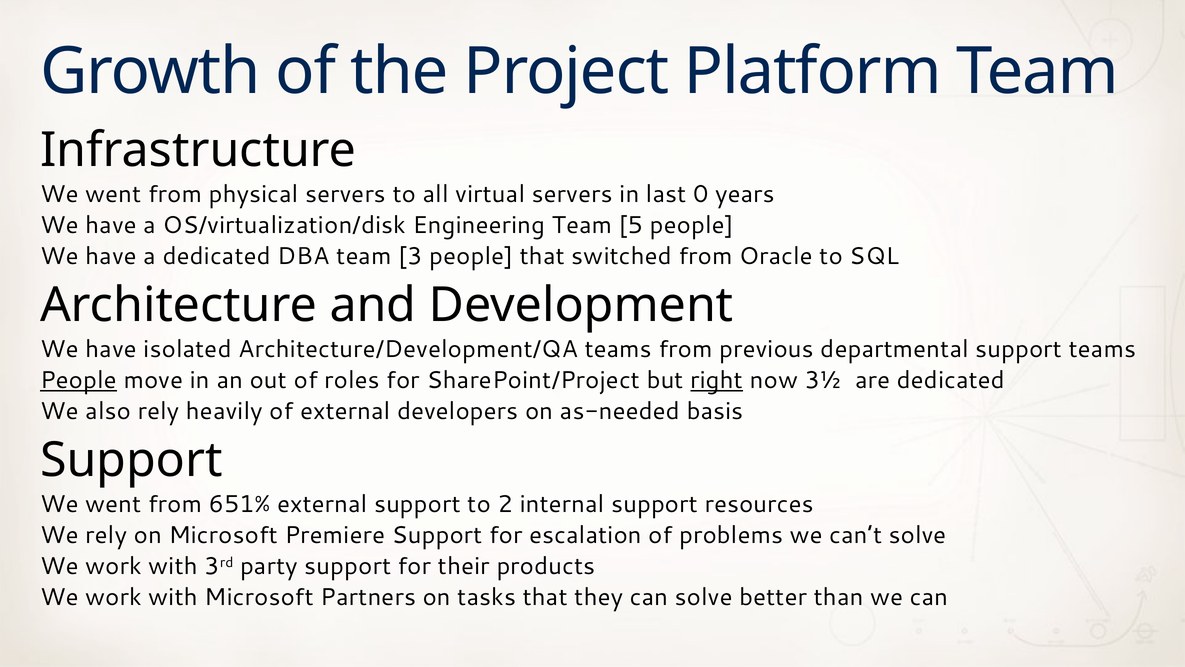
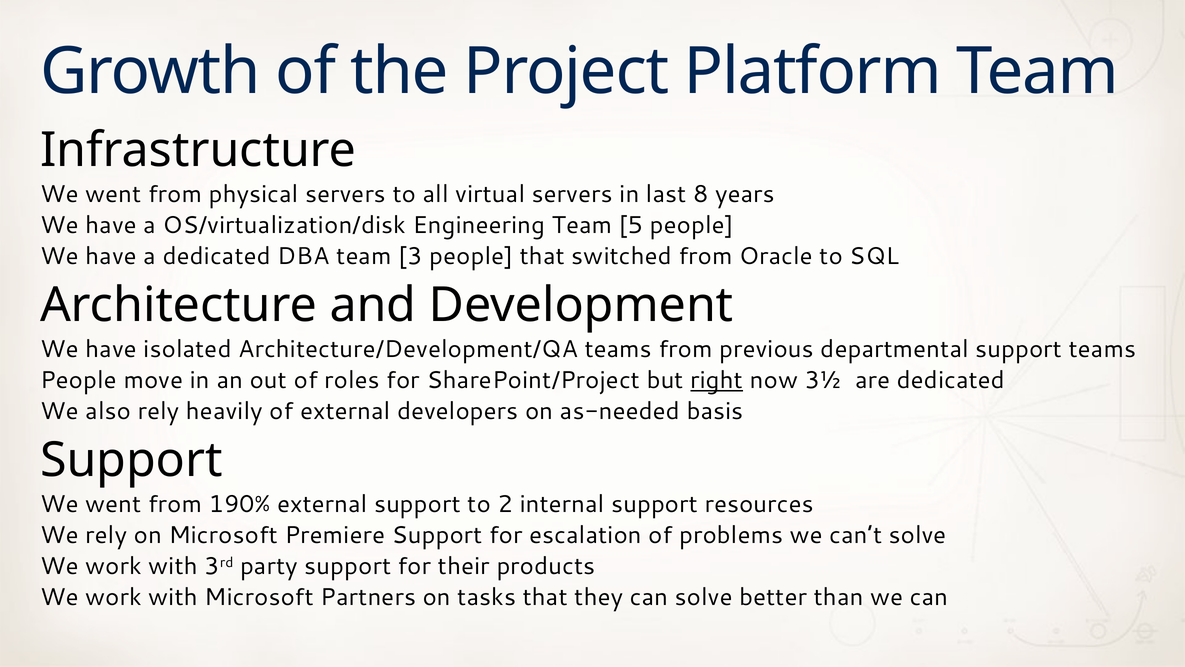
0: 0 -> 8 (701, 194)
People underline: present -> none (78, 380)
651%: 651% -> 190% (240, 504)
